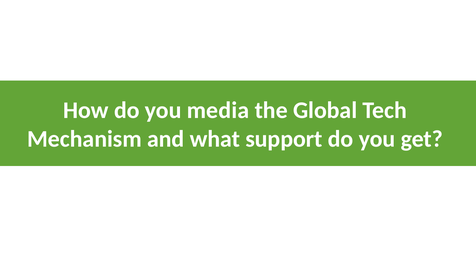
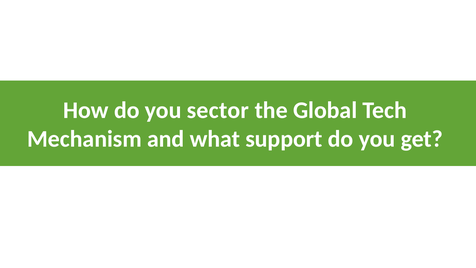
media: media -> sector (218, 110)
